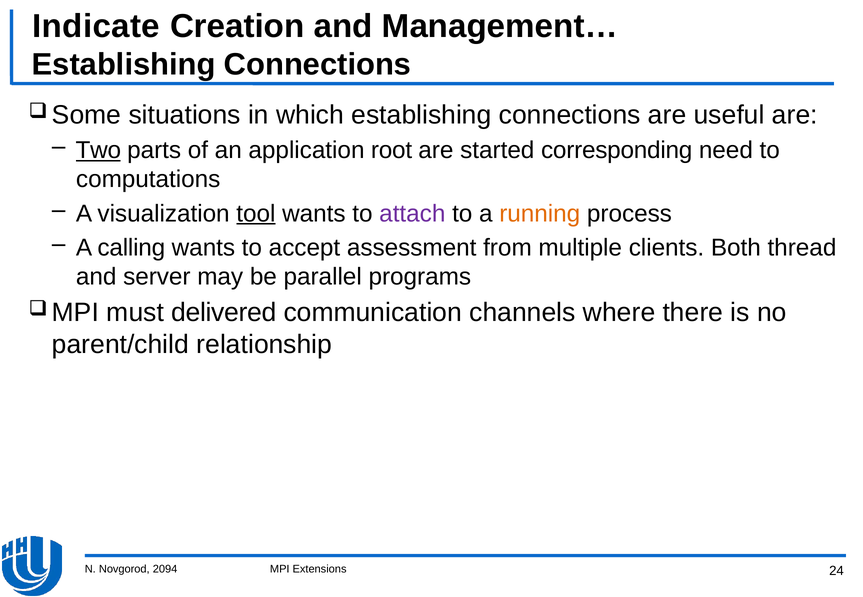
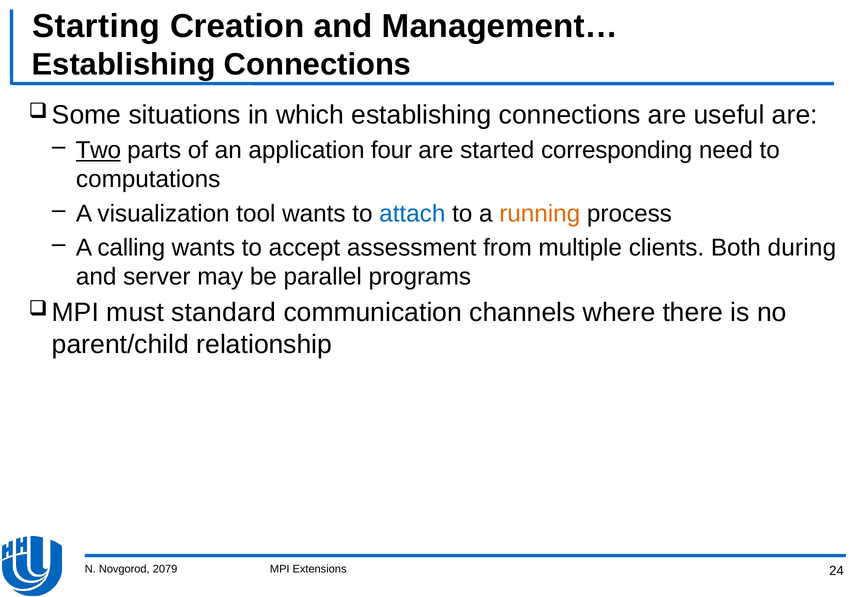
Indicate: Indicate -> Starting (96, 26)
root: root -> four (392, 150)
tool underline: present -> none (256, 214)
attach colour: purple -> blue (412, 214)
thread: thread -> during (802, 248)
delivered: delivered -> standard (224, 313)
2094: 2094 -> 2079 (165, 570)
